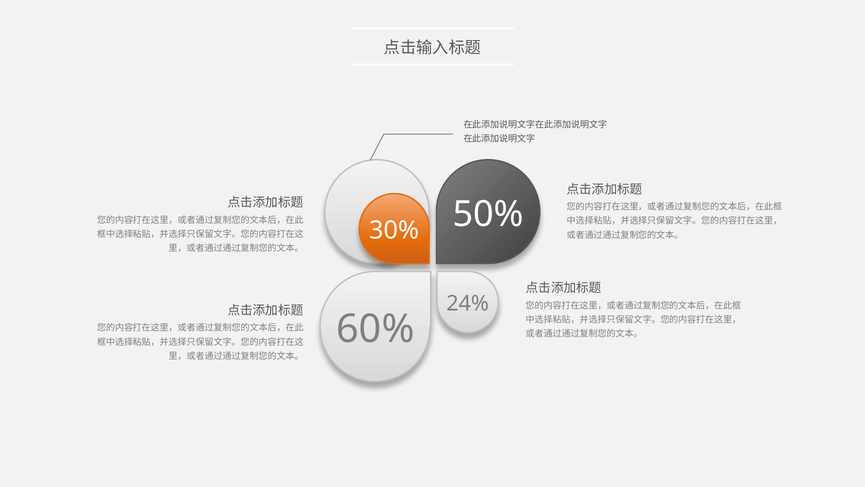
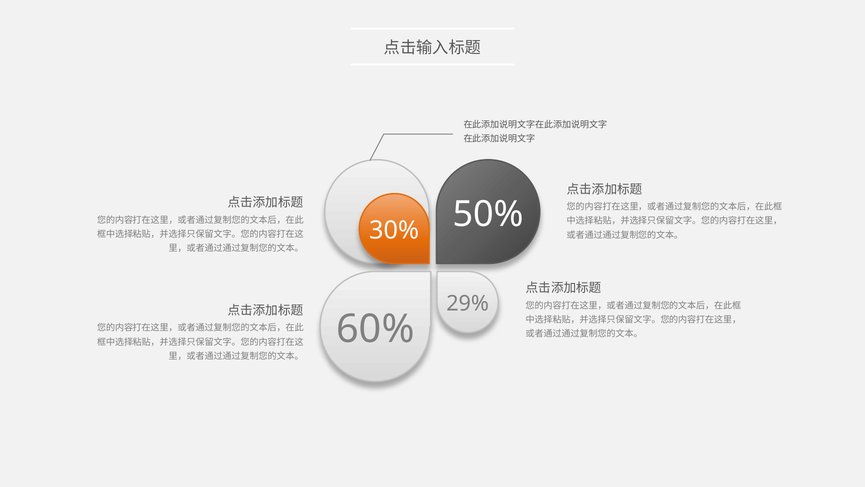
24%: 24% -> 29% (468, 303)
